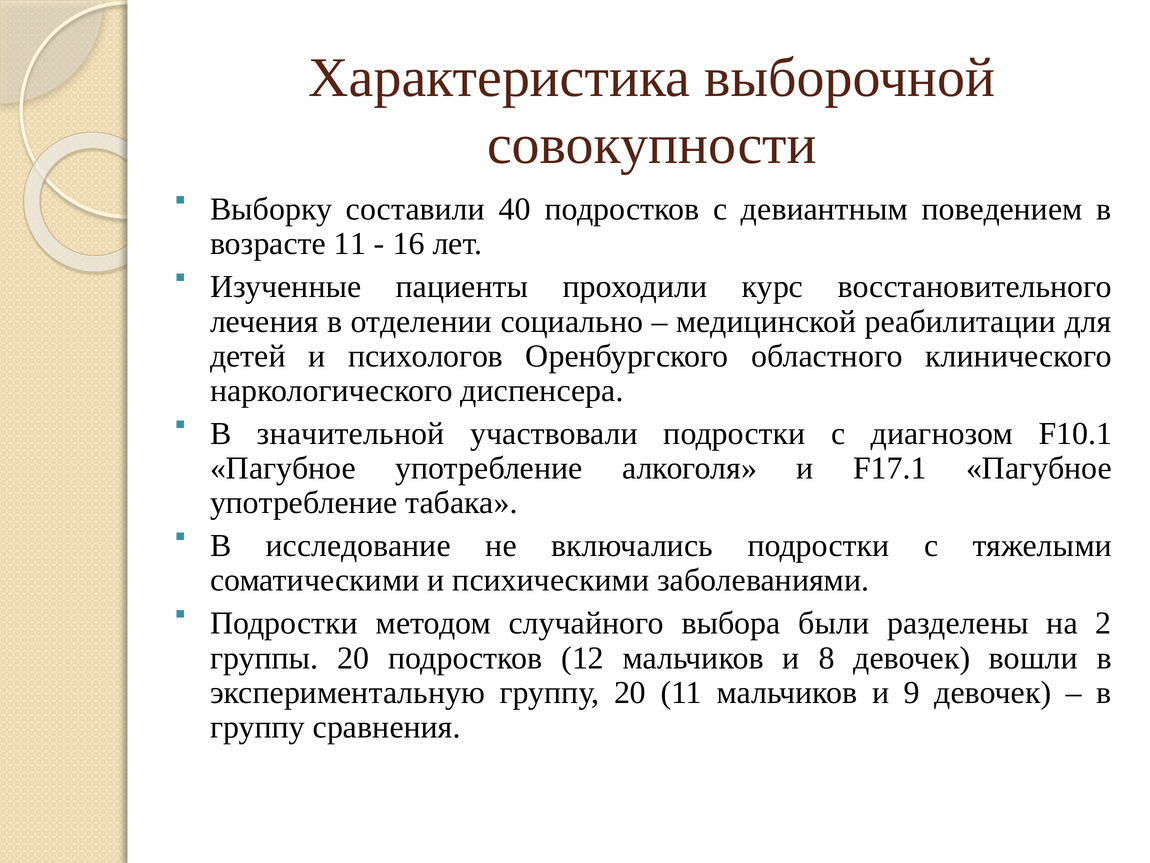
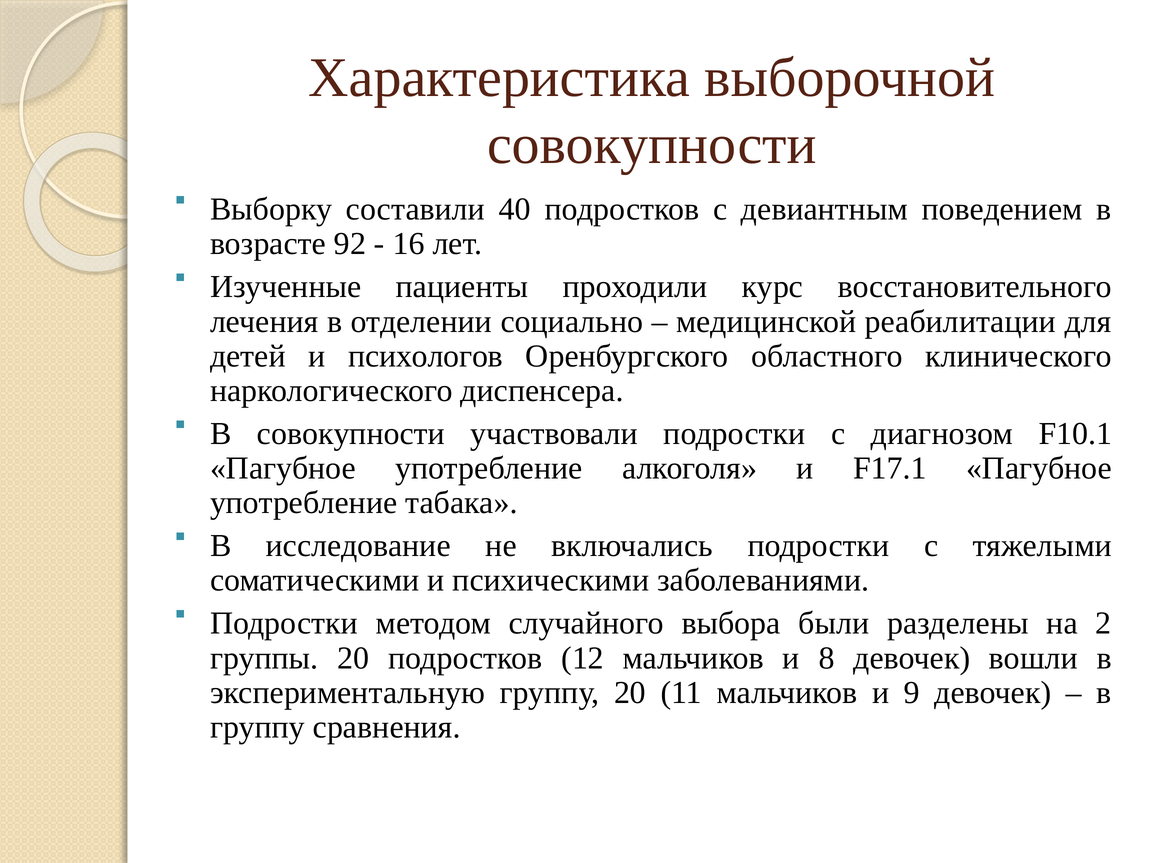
возрасте 11: 11 -> 92 (350, 244)
В значительной: значительной -> совокупности (351, 433)
